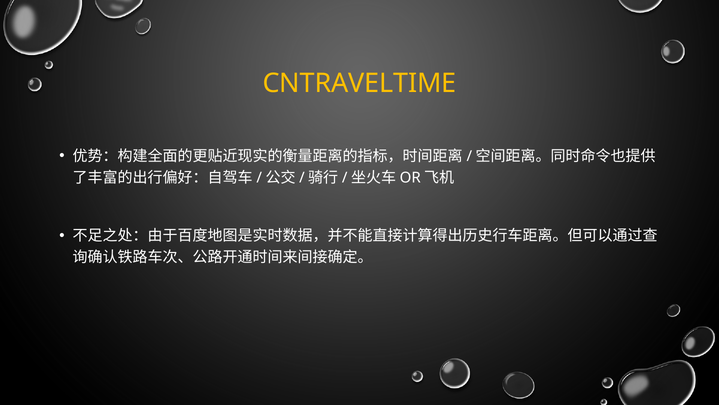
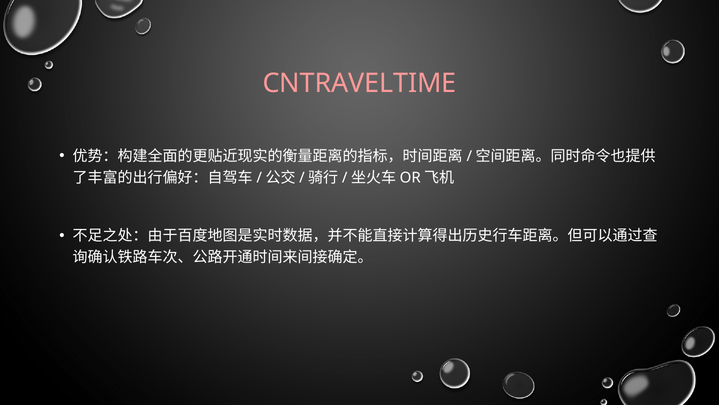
CNTRAVELTIME colour: yellow -> pink (359, 83)
